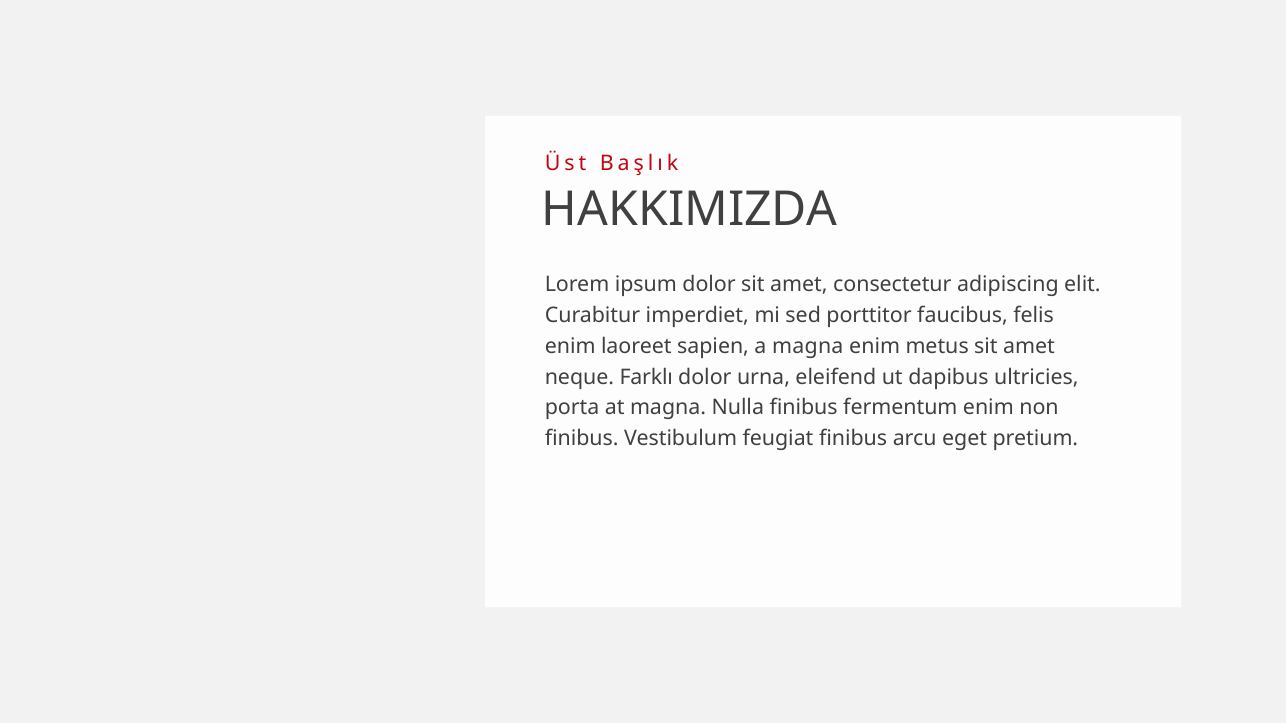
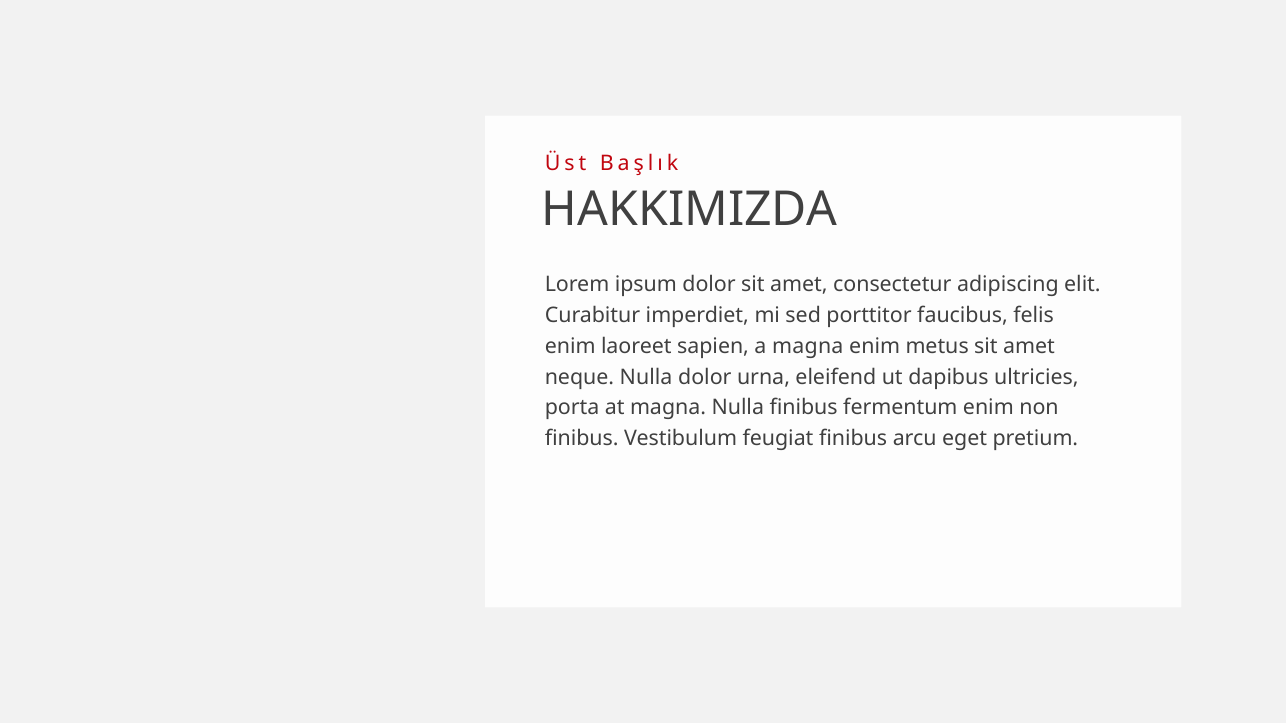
neque Farklı: Farklı -> Nulla (646, 377)
